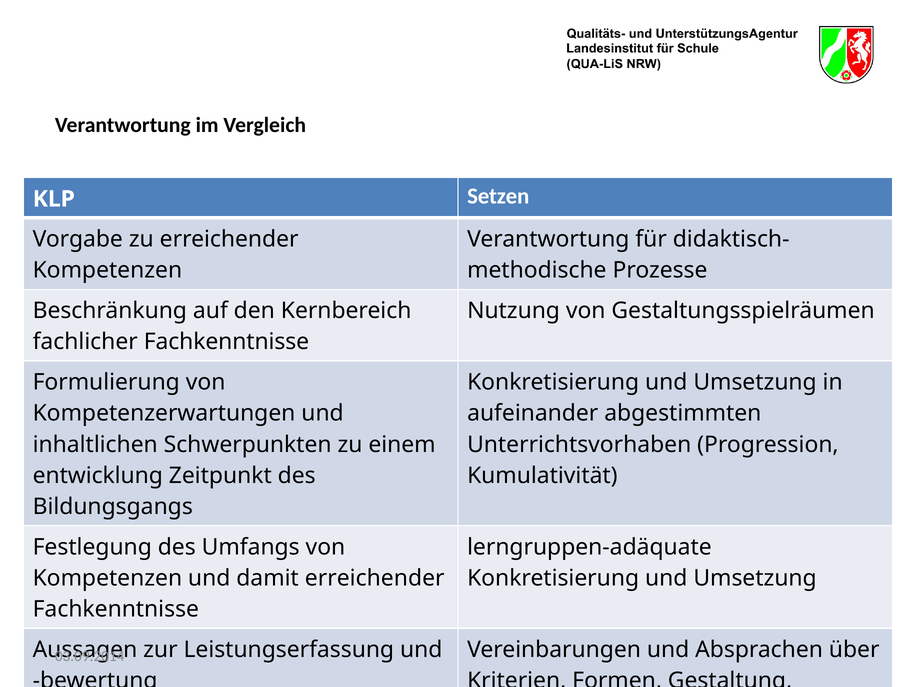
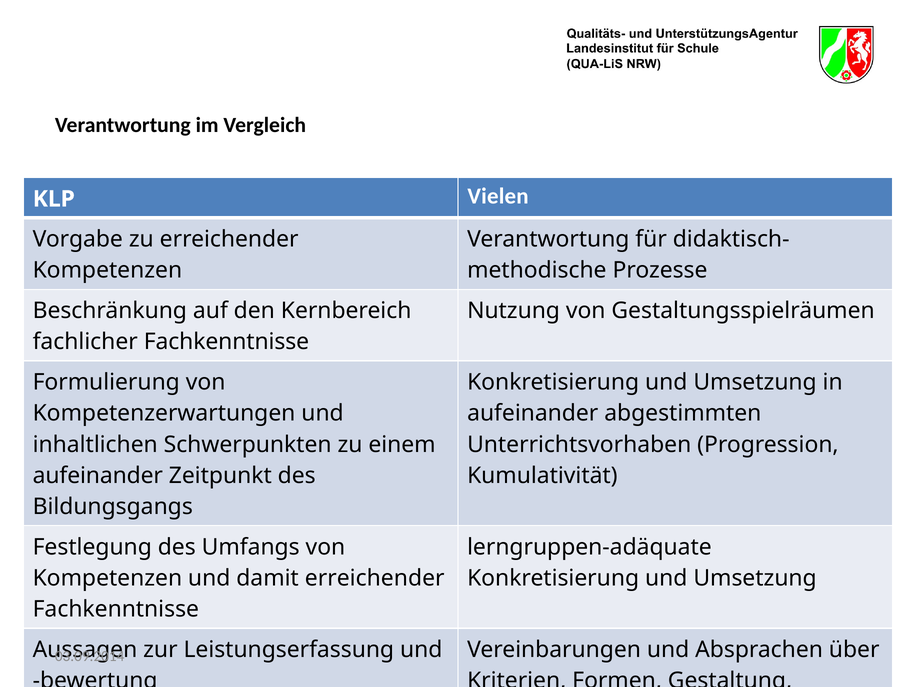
Setzen: Setzen -> Vielen (498, 196)
entwicklung: entwicklung -> aufeinander (98, 476)
